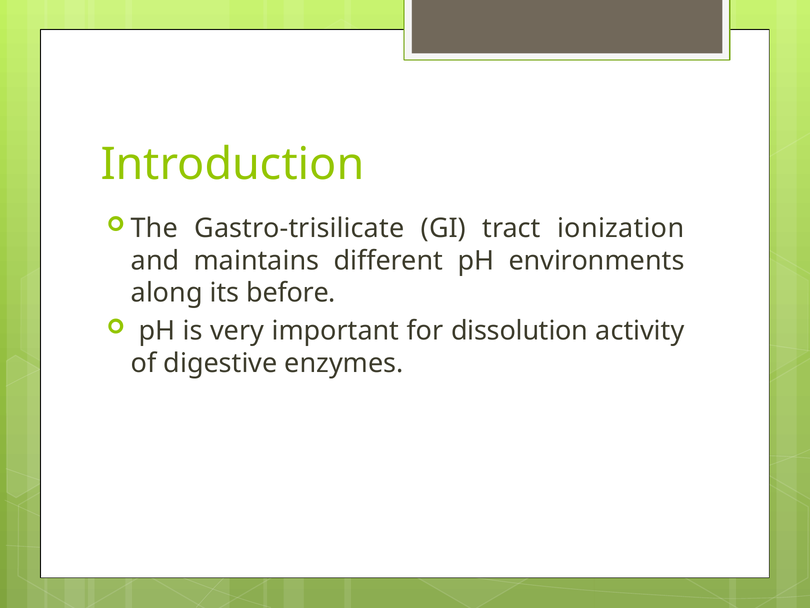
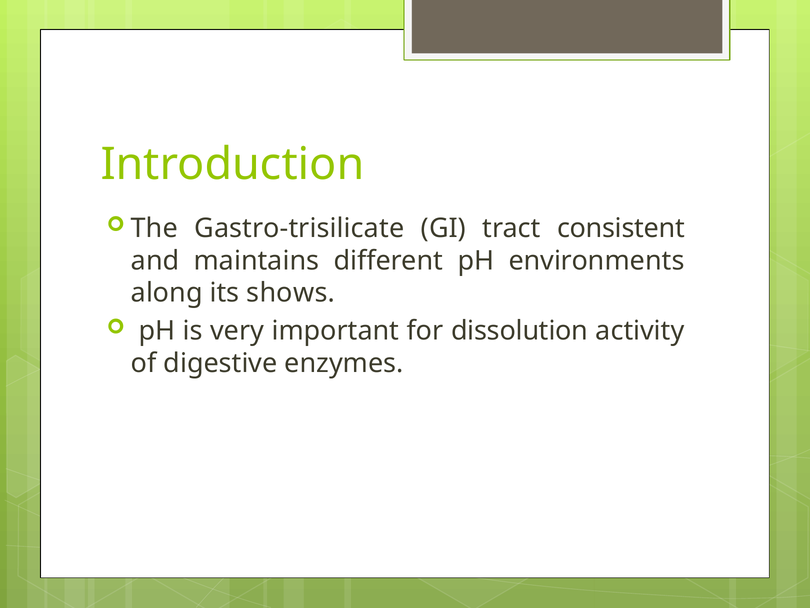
ionization: ionization -> consistent (621, 228)
before: before -> shows (291, 293)
